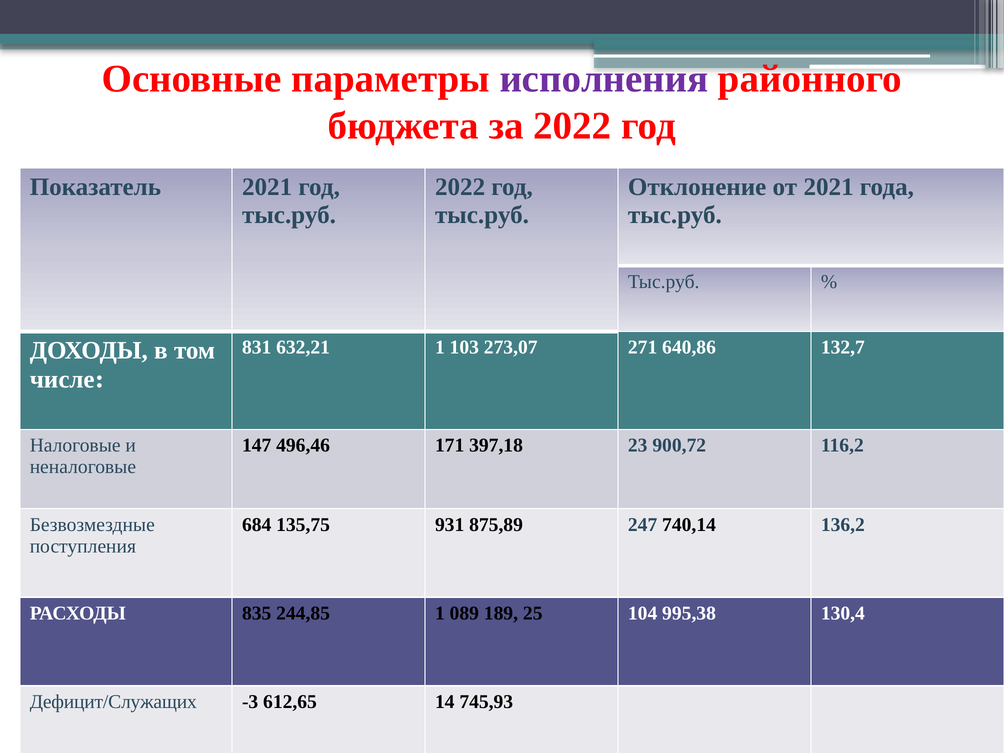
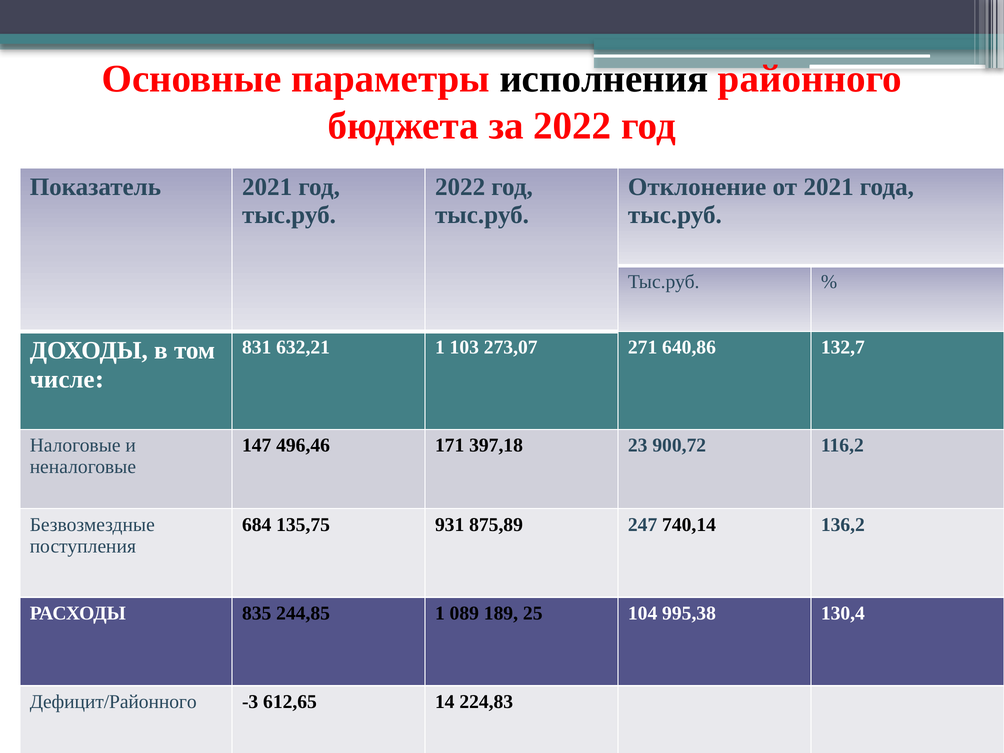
исполнения colour: purple -> black (604, 79)
Дефицит/Служащих: Дефицит/Служащих -> Дефицит/Районного (113, 702)
745,93: 745,93 -> 224,83 (486, 702)
